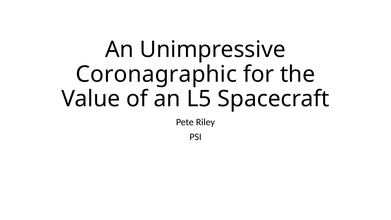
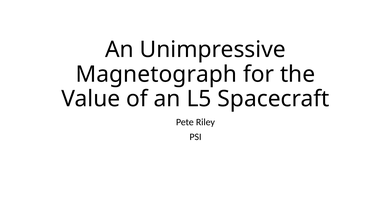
Coronagraphic: Coronagraphic -> Magnetograph (156, 74)
